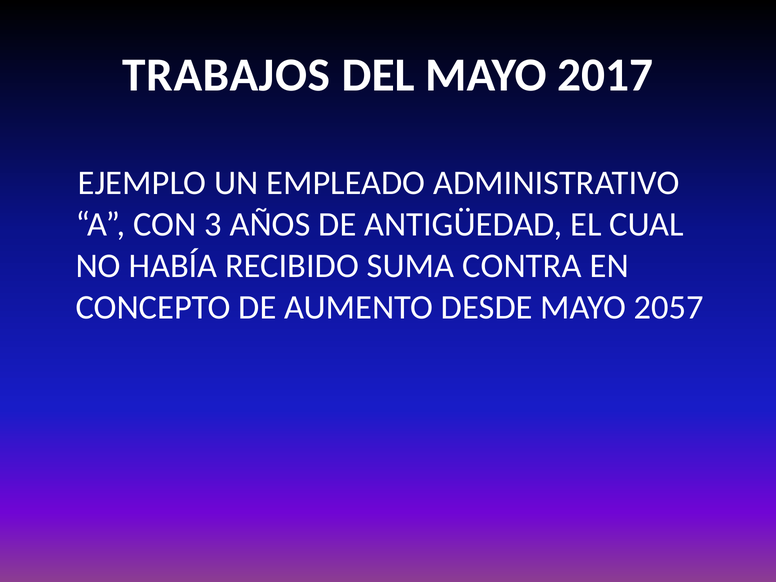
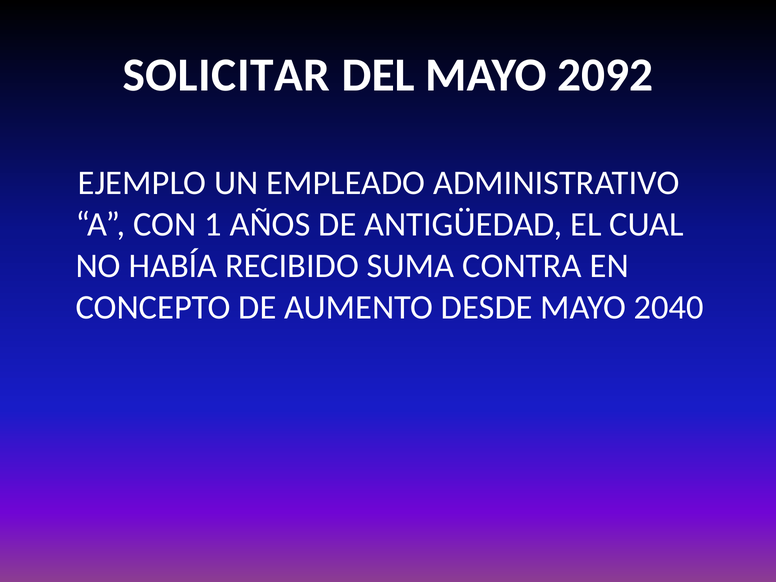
TRABAJOS: TRABAJOS -> SOLICITAR (226, 75)
2017: 2017 -> 2092 (605, 75)
3: 3 -> 1 (213, 224)
2057: 2057 -> 2040 (669, 307)
